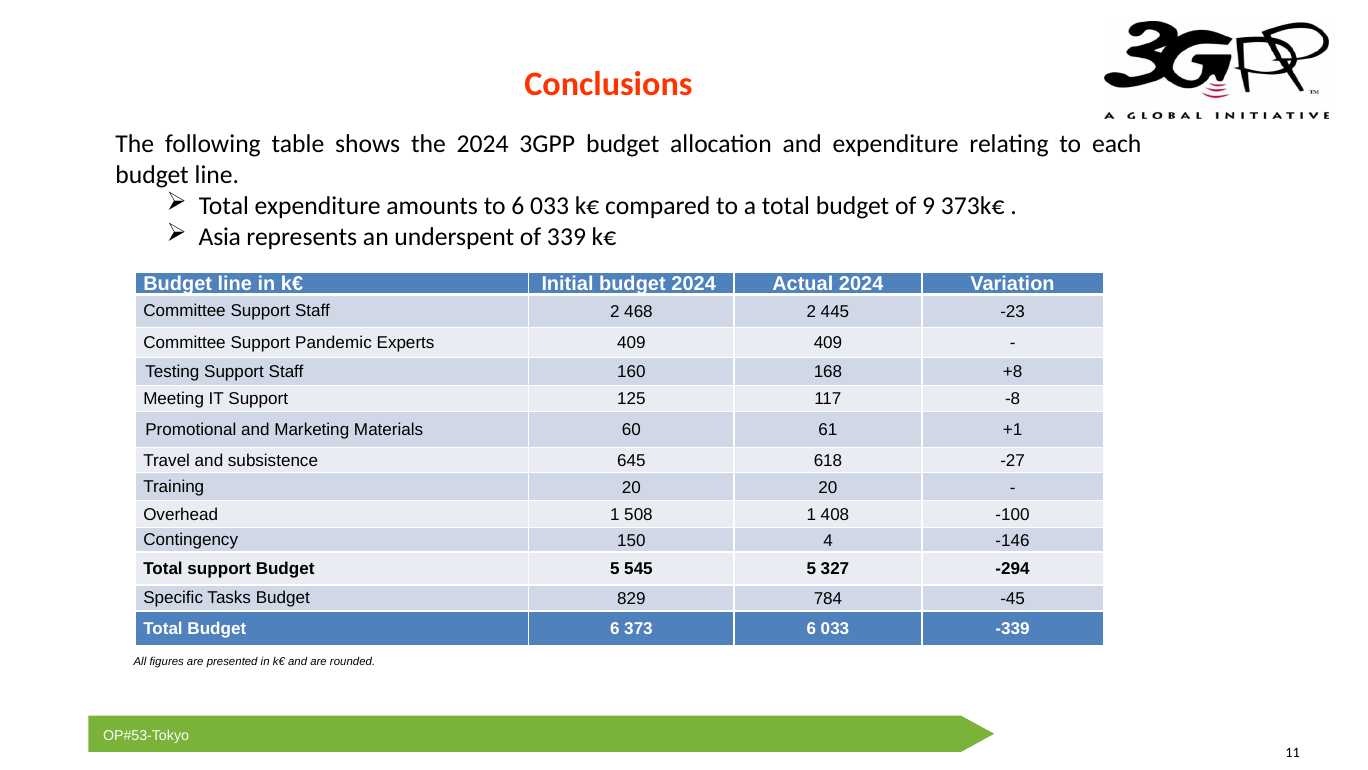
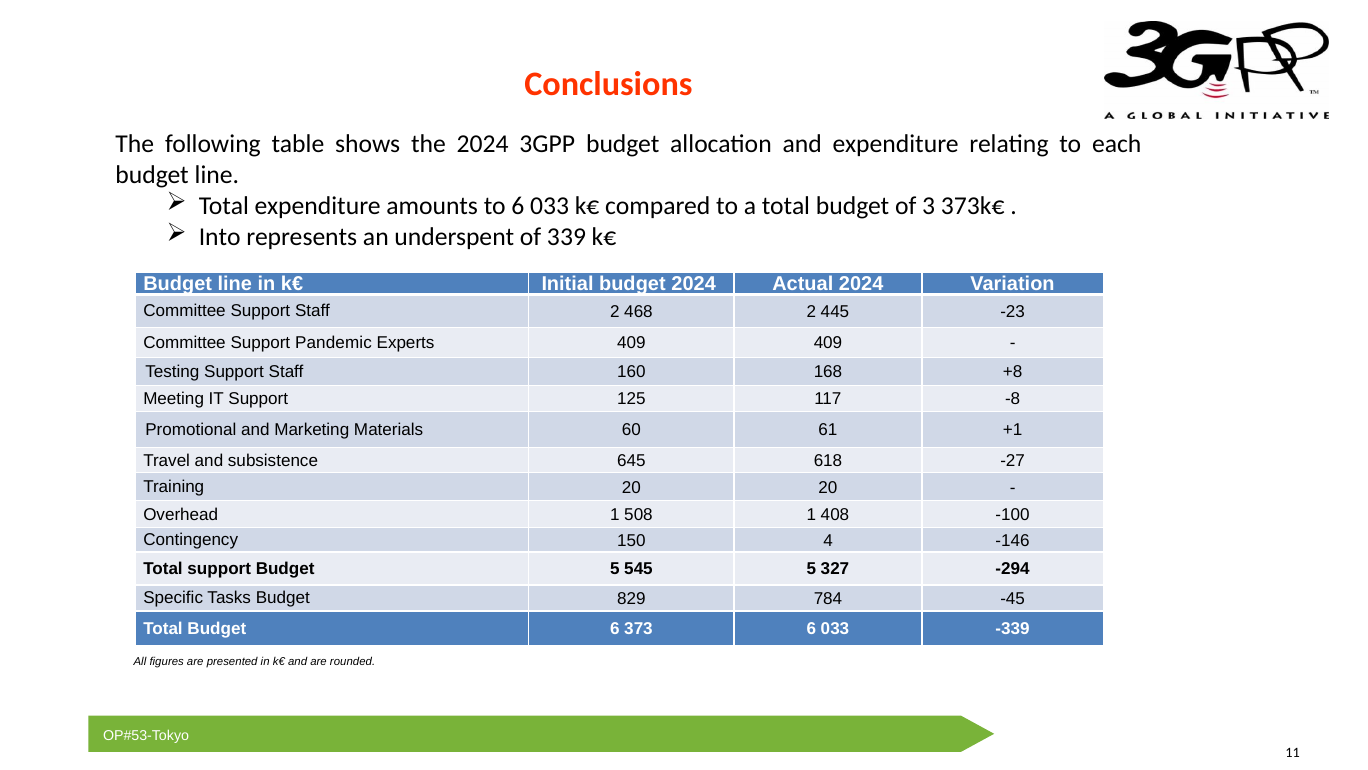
9: 9 -> 3 (929, 206)
Asia: Asia -> Into (220, 237)
